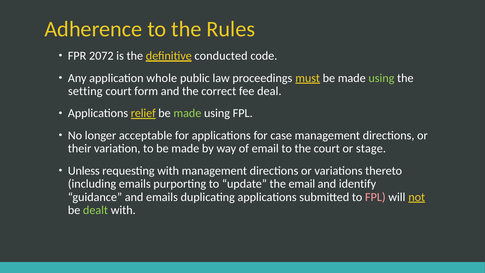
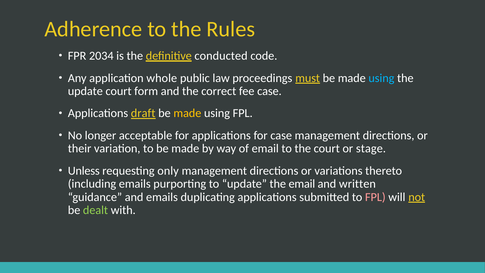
2072: 2072 -> 2034 (101, 56)
using colour: light green -> light blue (381, 78)
setting: setting -> update (85, 91)
fee deal: deal -> case (269, 91)
relief: relief -> draft (143, 113)
made colour: light green -> yellow (187, 113)
requesting with: with -> only (168, 171)
identify: identify -> written (357, 184)
